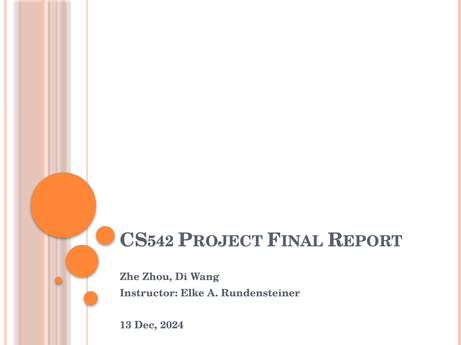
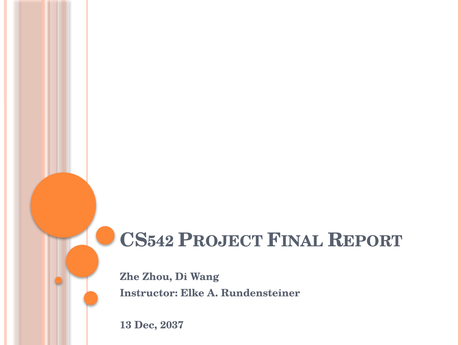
2024: 2024 -> 2037 (172, 326)
